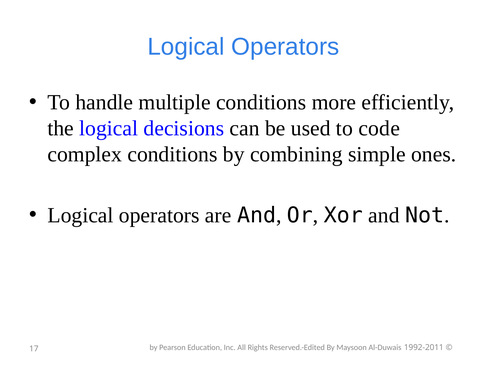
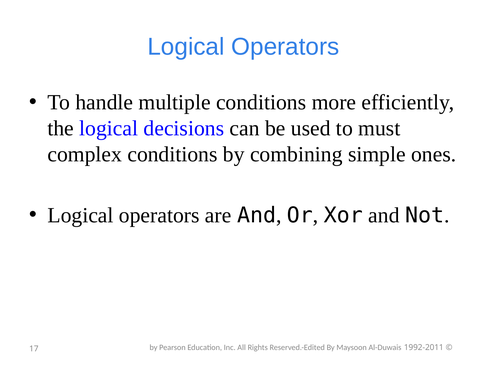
code: code -> must (379, 128)
